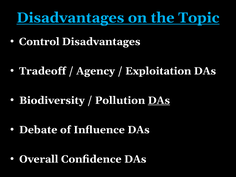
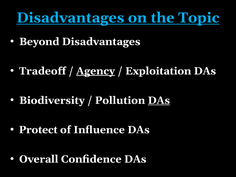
Control: Control -> Beyond (39, 42)
Agency underline: none -> present (96, 71)
Debate: Debate -> Protect (38, 130)
